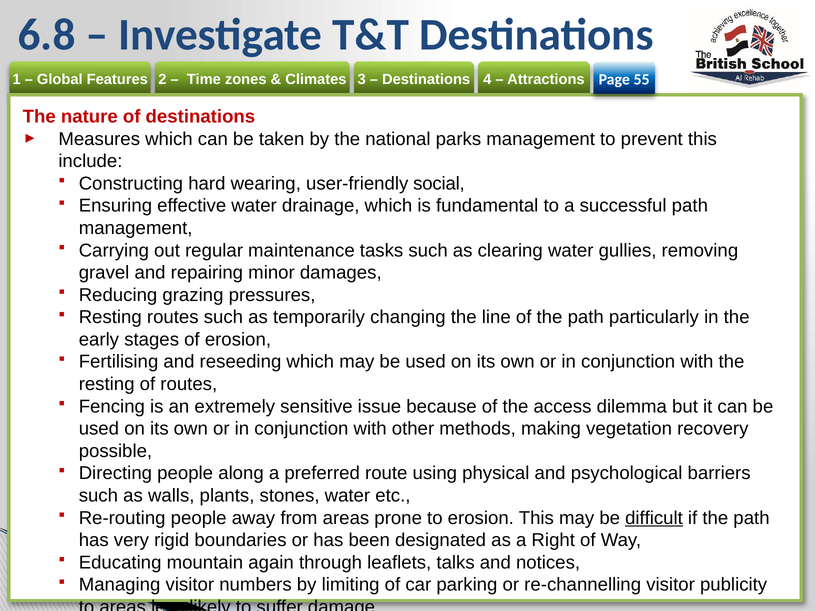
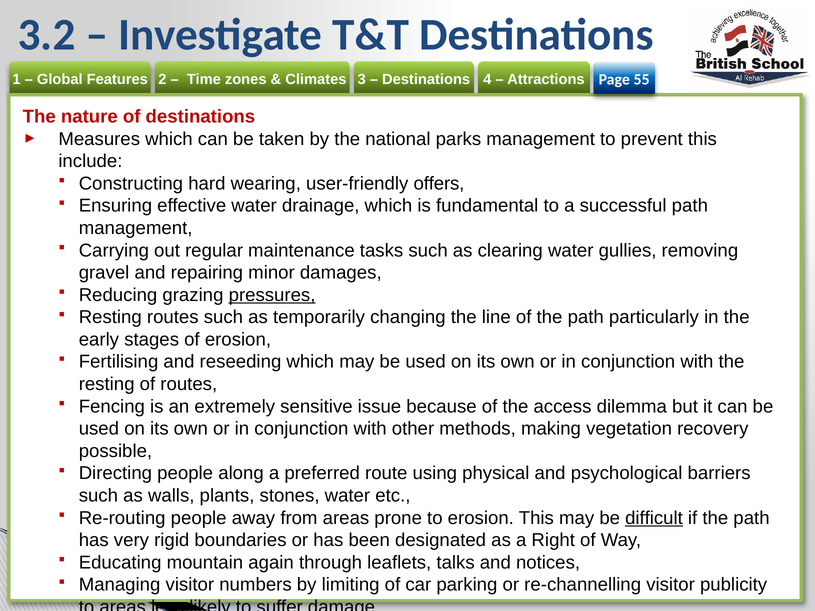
6.8: 6.8 -> 3.2 (47, 35)
social: social -> offers (439, 184)
pressures underline: none -> present (272, 295)
